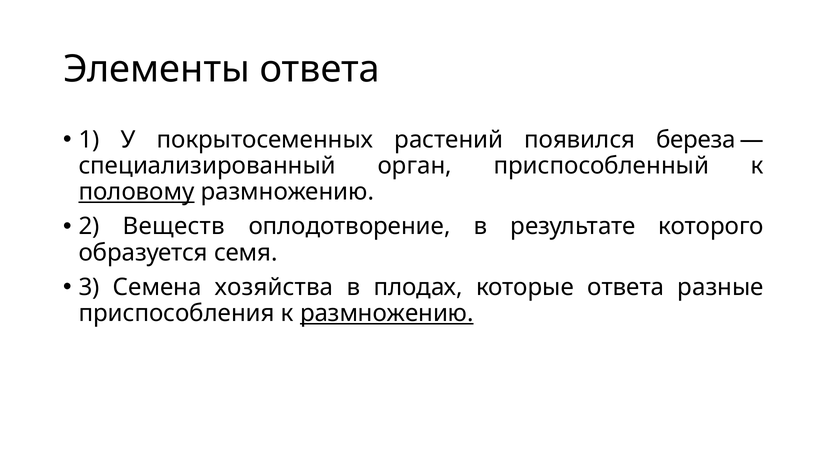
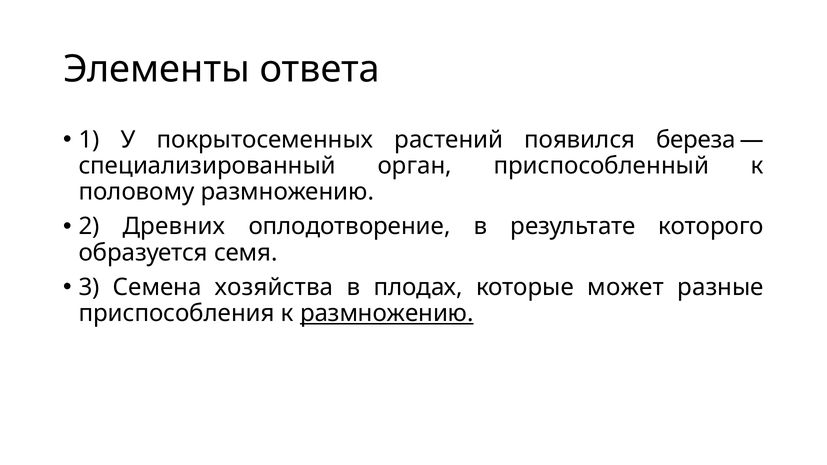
половому underline: present -> none (137, 192)
Веществ: Веществ -> Древних (174, 227)
которые ответа: ответа -> может (626, 287)
